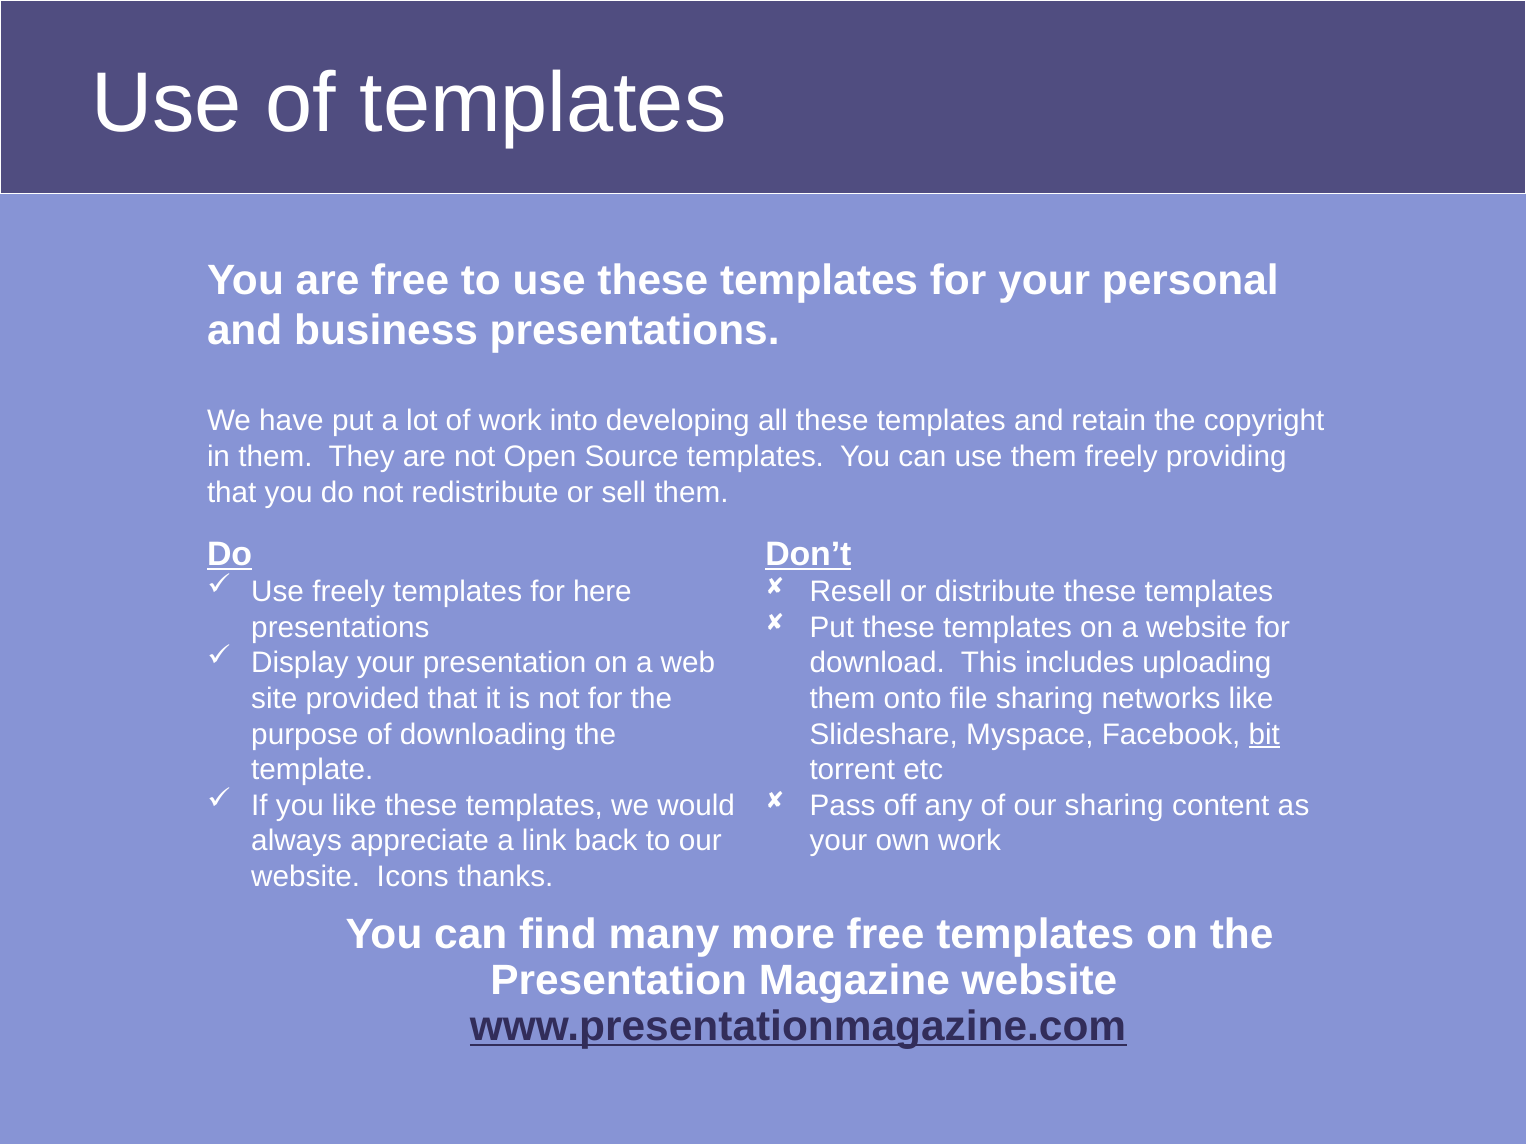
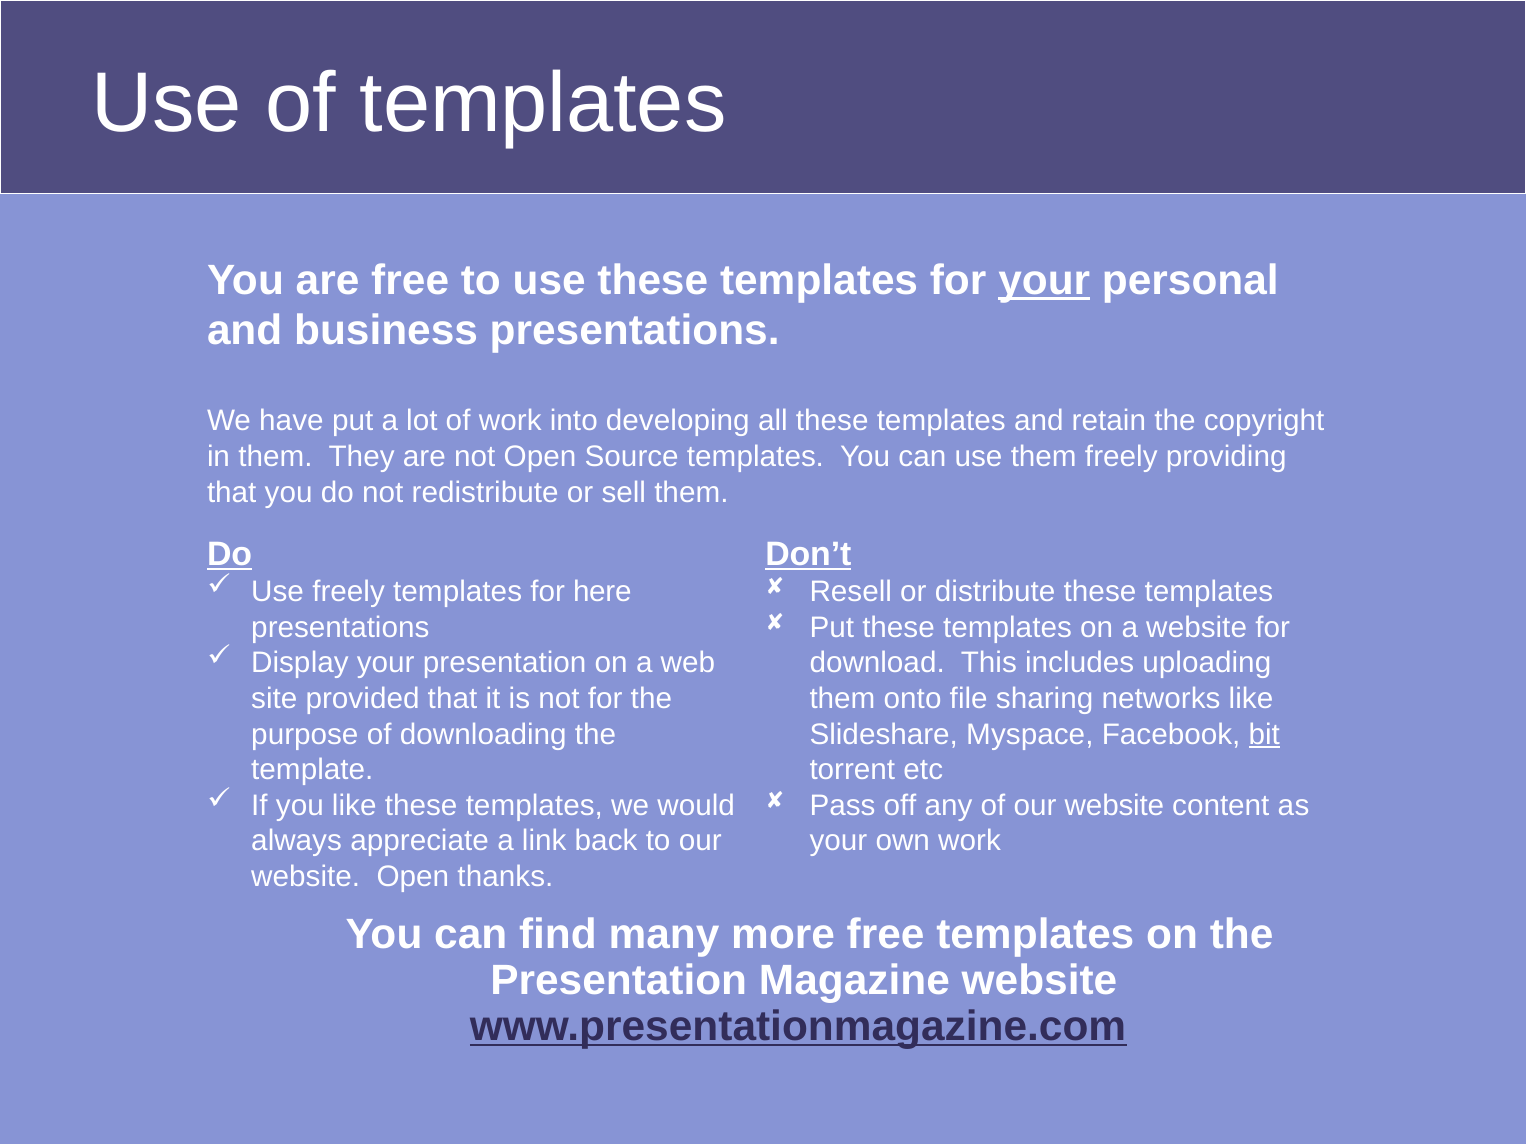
your underline: none -> present (1044, 280)
of our sharing: sharing -> website (1114, 806)
website Icons: Icons -> Open (413, 877)
